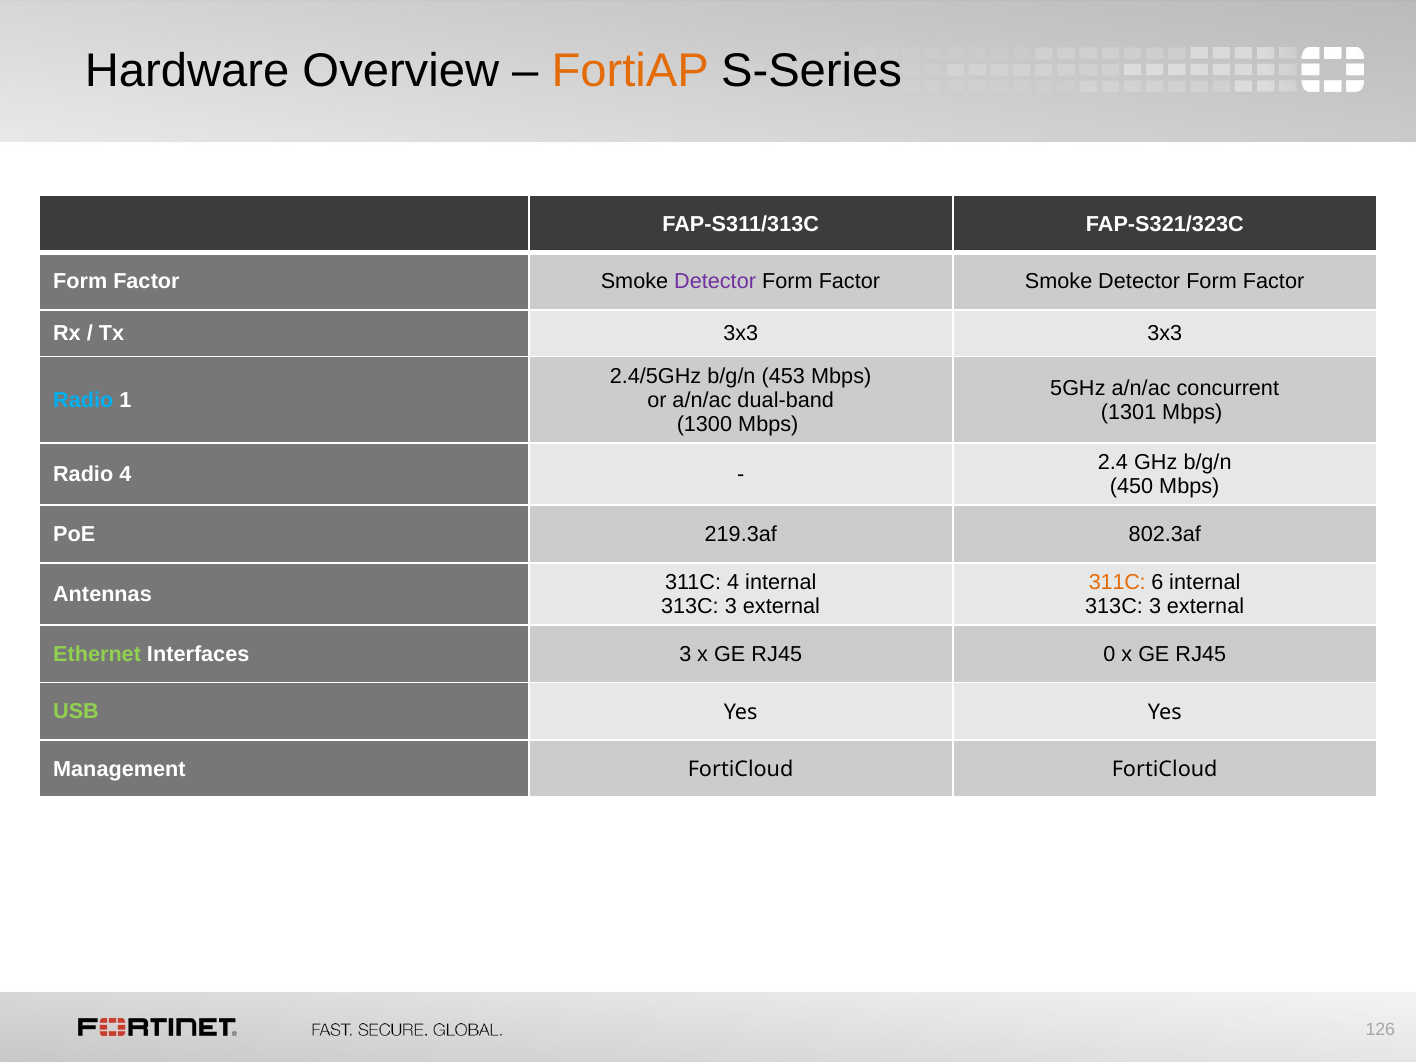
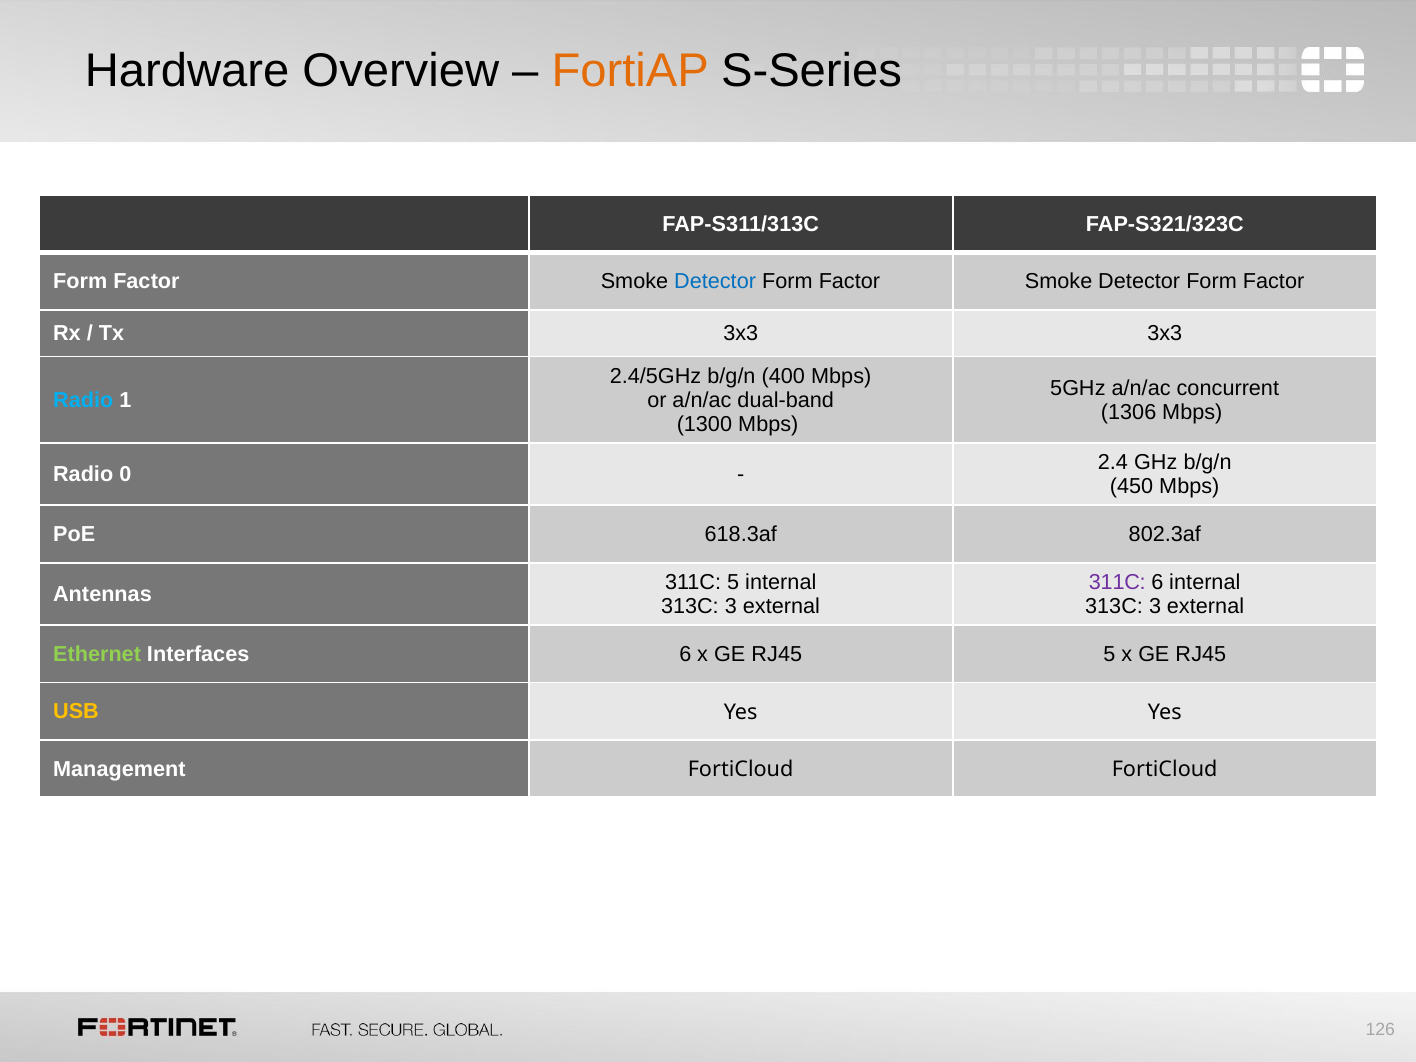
Detector colour: purple -> blue (715, 282)
453: 453 -> 400 (783, 376)
1301: 1301 -> 1306 (1129, 412)
Radio 4: 4 -> 0 (125, 474)
219.3af: 219.3af -> 618.3af (741, 534)
311C 4: 4 -> 5 (733, 582)
311C colour: orange -> purple (1117, 582)
Interfaces 3: 3 -> 6 (685, 654)
RJ45 0: 0 -> 5 (1109, 654)
USB colour: light green -> yellow (76, 712)
